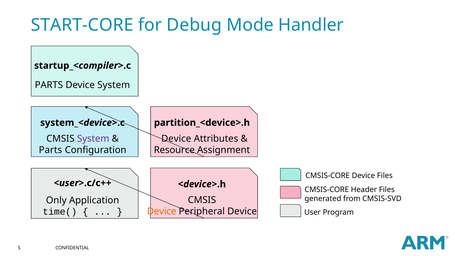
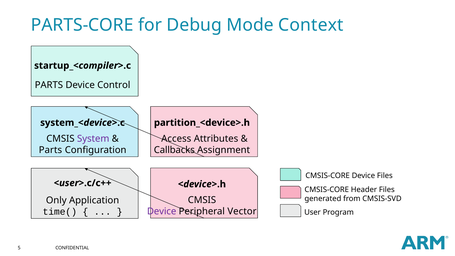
START-CORE: START-CORE -> PARTS-CORE (82, 25)
Handler: Handler -> Context (311, 25)
Device System: System -> Control (114, 85)
Device: Device -> Access (176, 139)
Resource: Resource -> Callbacks (174, 150)
Device colour: orange -> purple (162, 211)
Peripheral Device: Device -> Vector (242, 211)
